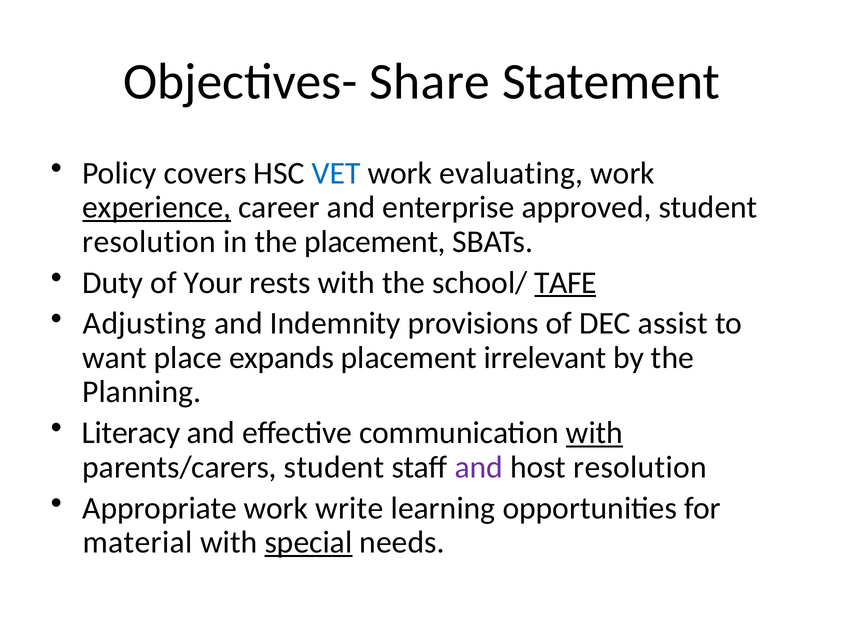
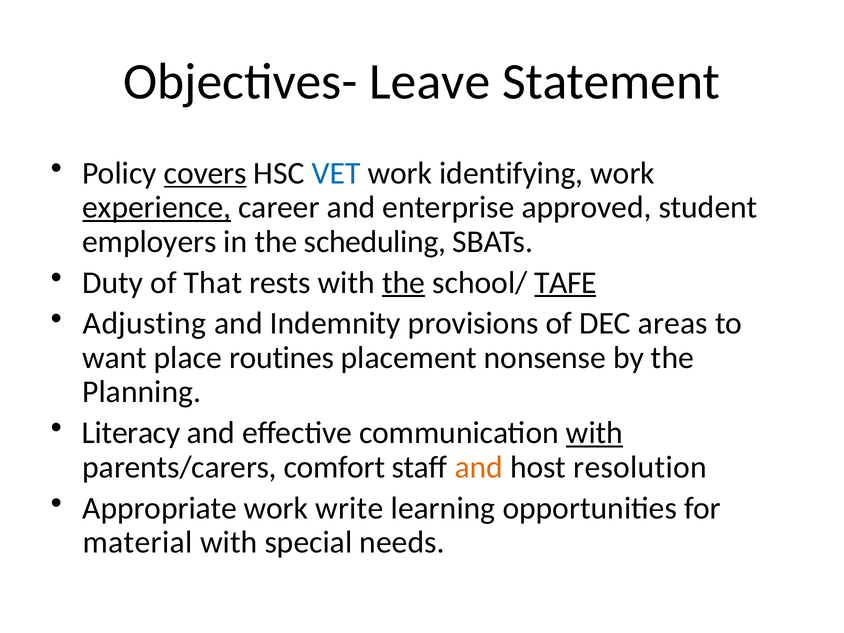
Share: Share -> Leave (430, 82)
covers underline: none -> present (205, 173)
evaluating: evaluating -> identifying (511, 173)
resolution: resolution -> employers (149, 242)
the placement: placement -> scheduling (375, 242)
Your: Your -> That (213, 283)
the underline: none -> present (404, 283)
assist: assist -> areas (673, 324)
expands: expands -> routines (281, 358)
irrelevant: irrelevant -> nonsense (545, 358)
parents/carers student: student -> comfort (334, 467)
and colour: purple -> orange (479, 467)
special underline: present -> none (308, 542)
